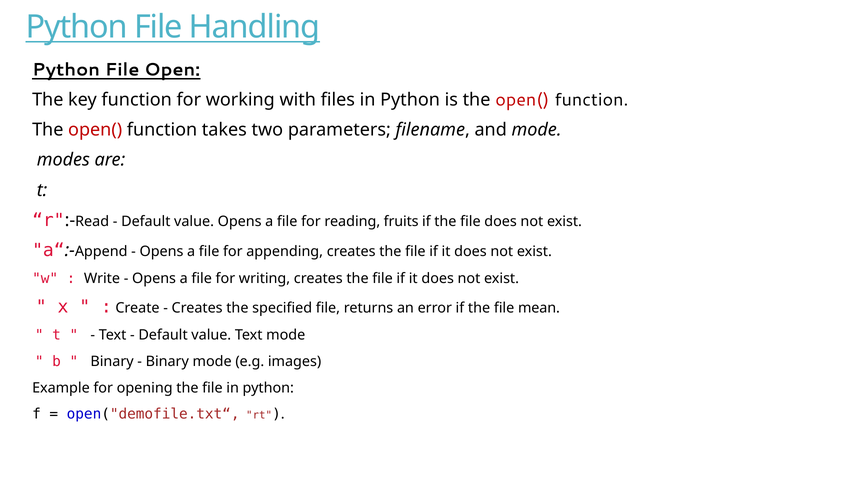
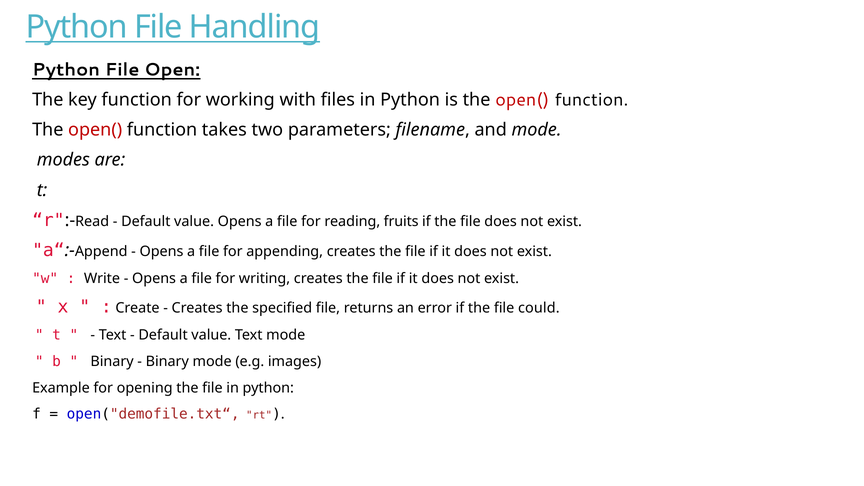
mean: mean -> could (539, 308)
